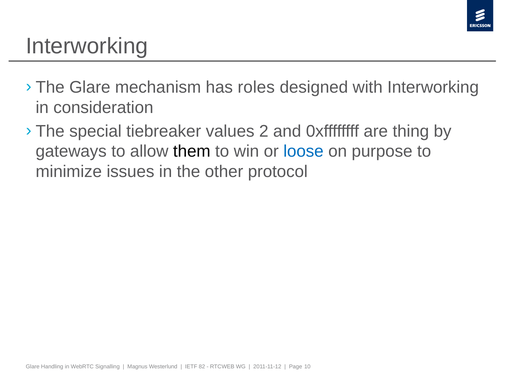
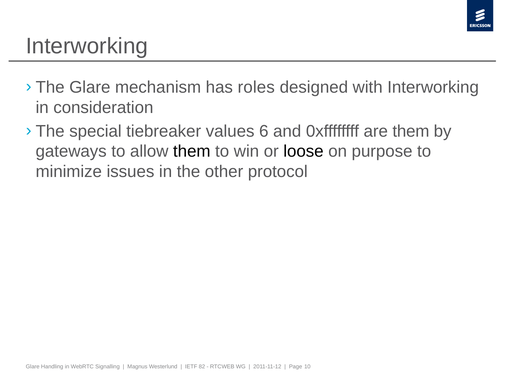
2: 2 -> 6 (264, 131)
are thing: thing -> them (411, 131)
loose colour: blue -> black (303, 151)
